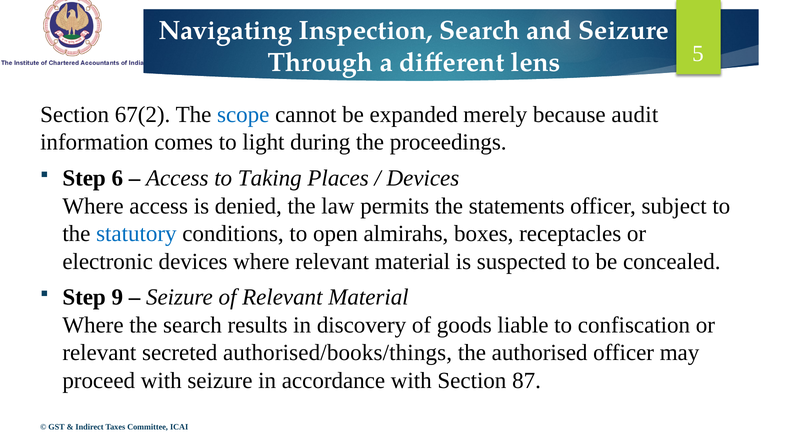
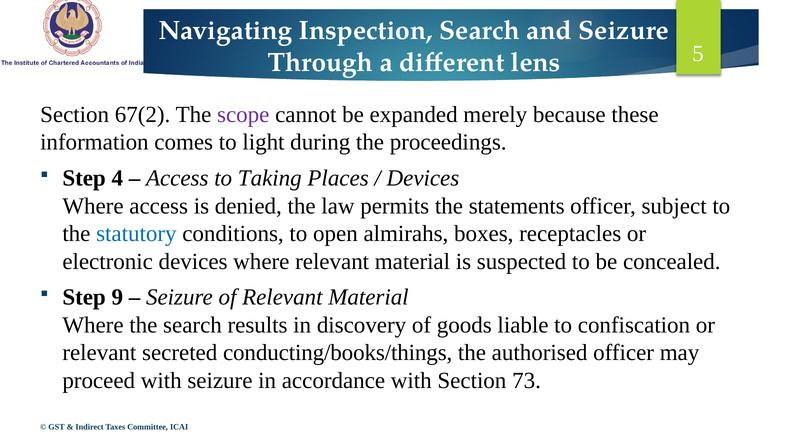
scope colour: blue -> purple (243, 114)
audit: audit -> these (635, 114)
6: 6 -> 4 (117, 178)
authorised/books/things: authorised/books/things -> conducting/books/things (338, 352)
87: 87 -> 73 (527, 380)
